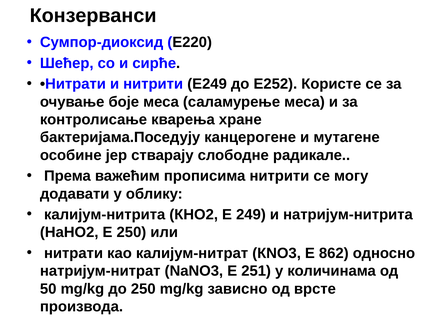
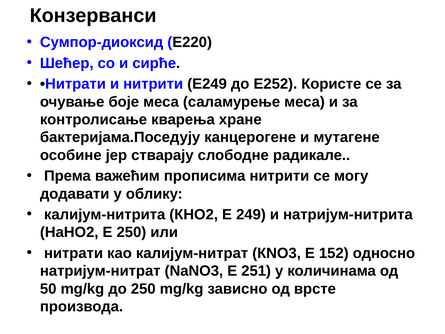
862: 862 -> 152 (334, 253)
